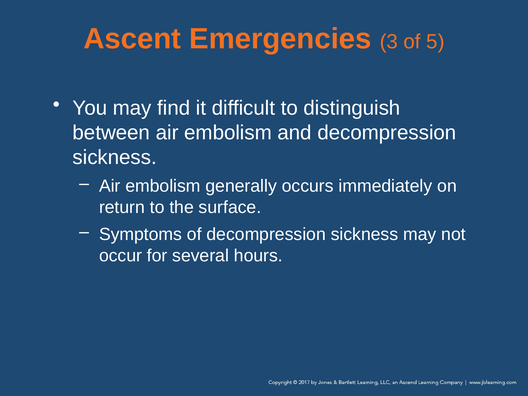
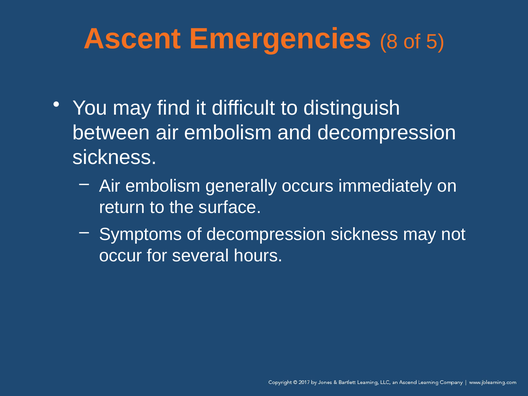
3: 3 -> 8 (389, 42)
